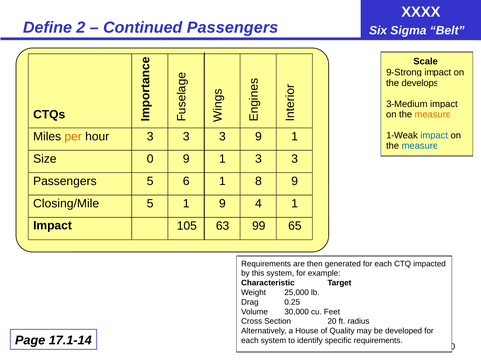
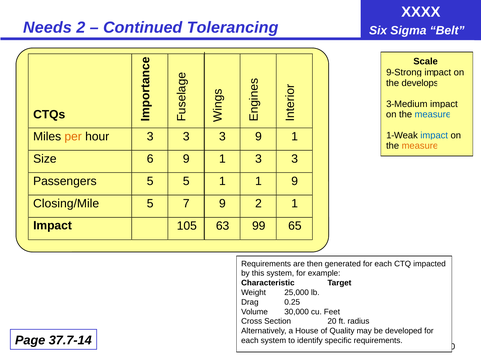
Define: Define -> Needs (47, 28)
Continued Passengers: Passengers -> Tolerancing (233, 28)
measure colour: orange -> blue (433, 115)
measure colour: blue -> orange (420, 146)
0: 0 -> 6 (150, 159)
5 6: 6 -> 5 (186, 182)
1 8: 8 -> 1 (259, 182)
5 1: 1 -> 7 (186, 204)
9 4: 4 -> 2 (259, 204)
17.1-14: 17.1-14 -> 37.7-14 (70, 341)
